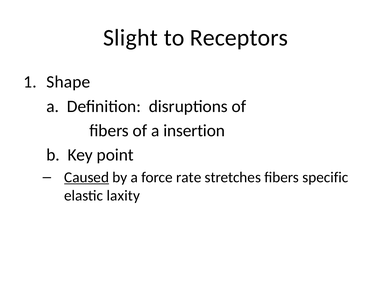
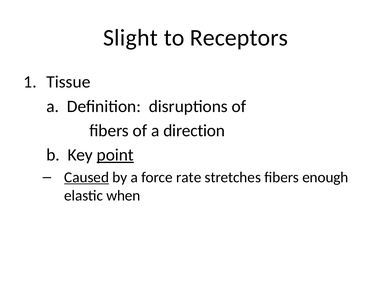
Shape: Shape -> Tissue (68, 82)
insertion: insertion -> direction (194, 131)
point underline: none -> present (115, 155)
specific: specific -> enough (325, 177)
laxity: laxity -> when (123, 196)
